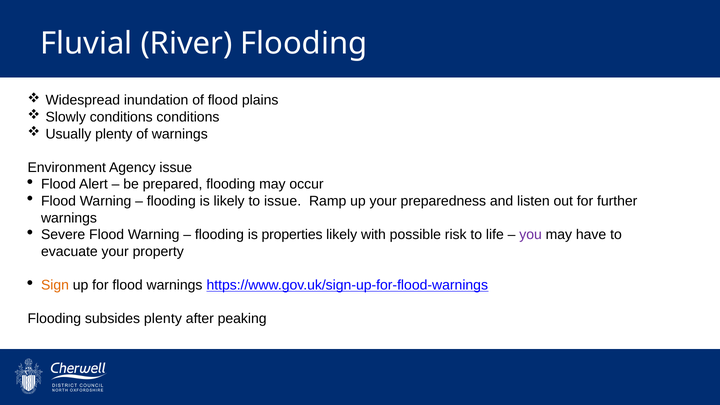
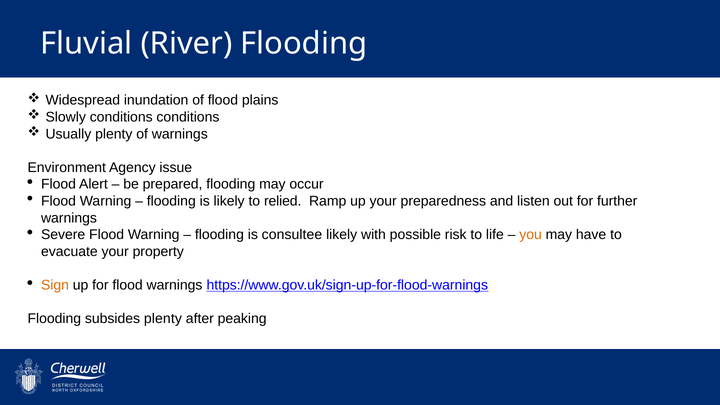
to issue: issue -> relied (283, 201)
properties: properties -> consultee (292, 235)
you colour: purple -> orange (531, 235)
